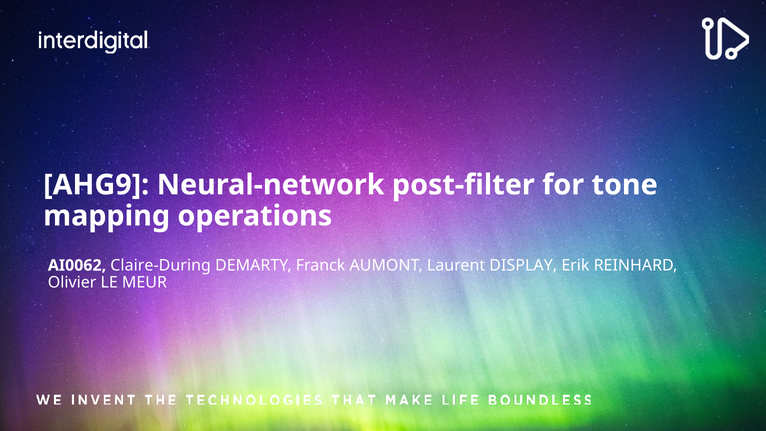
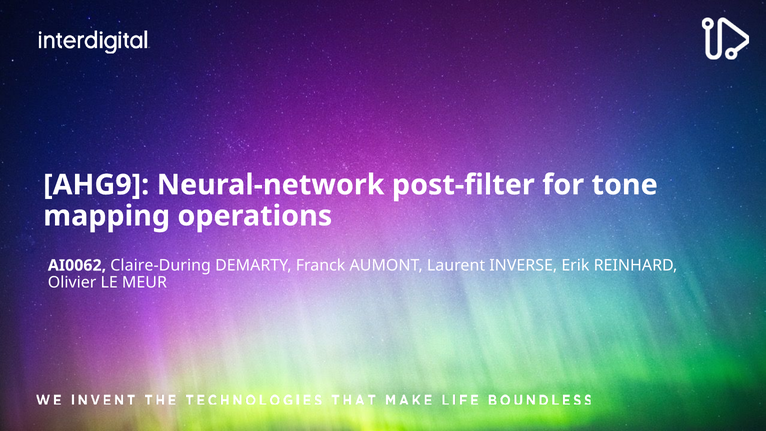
DISPLAY: DISPLAY -> INVERSE (523, 265)
